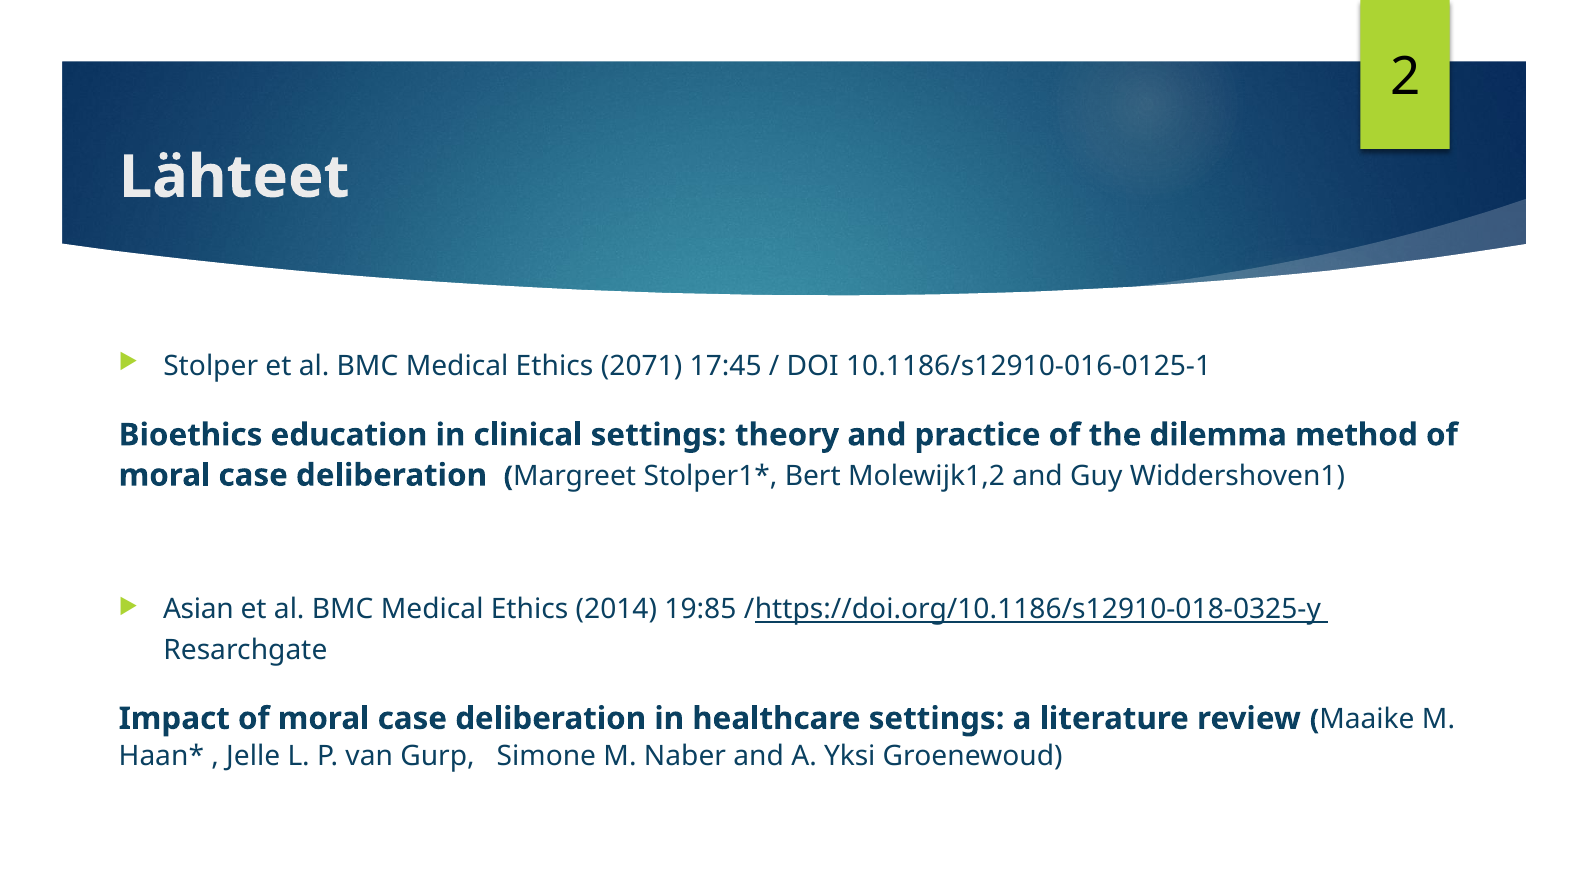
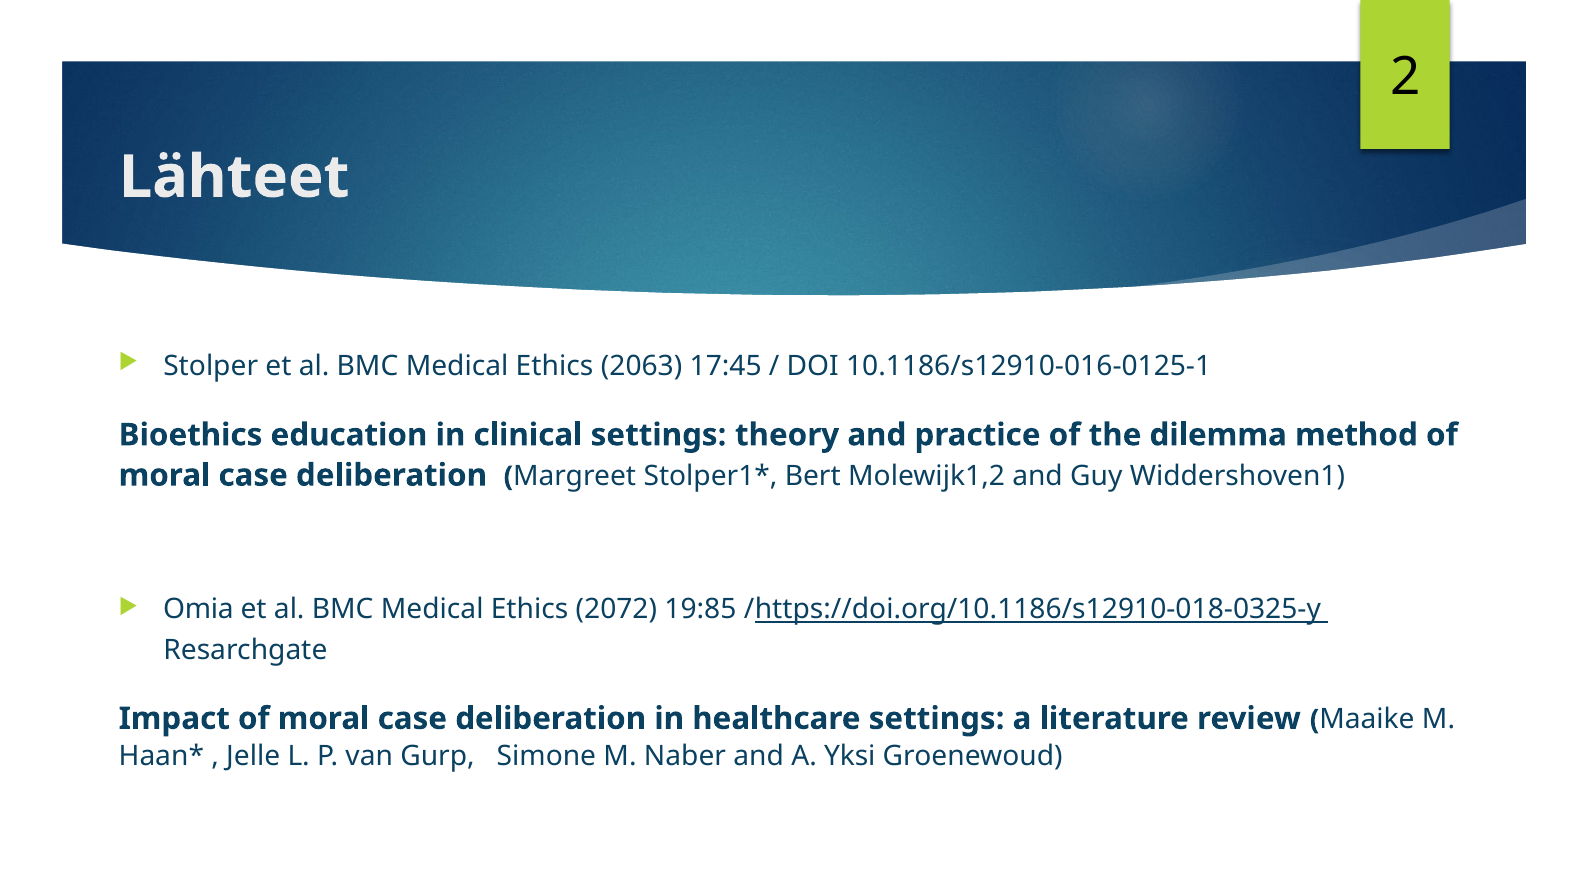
2071: 2071 -> 2063 (642, 366)
Asian: Asian -> Omia (198, 609)
2014: 2014 -> 2072 (616, 609)
